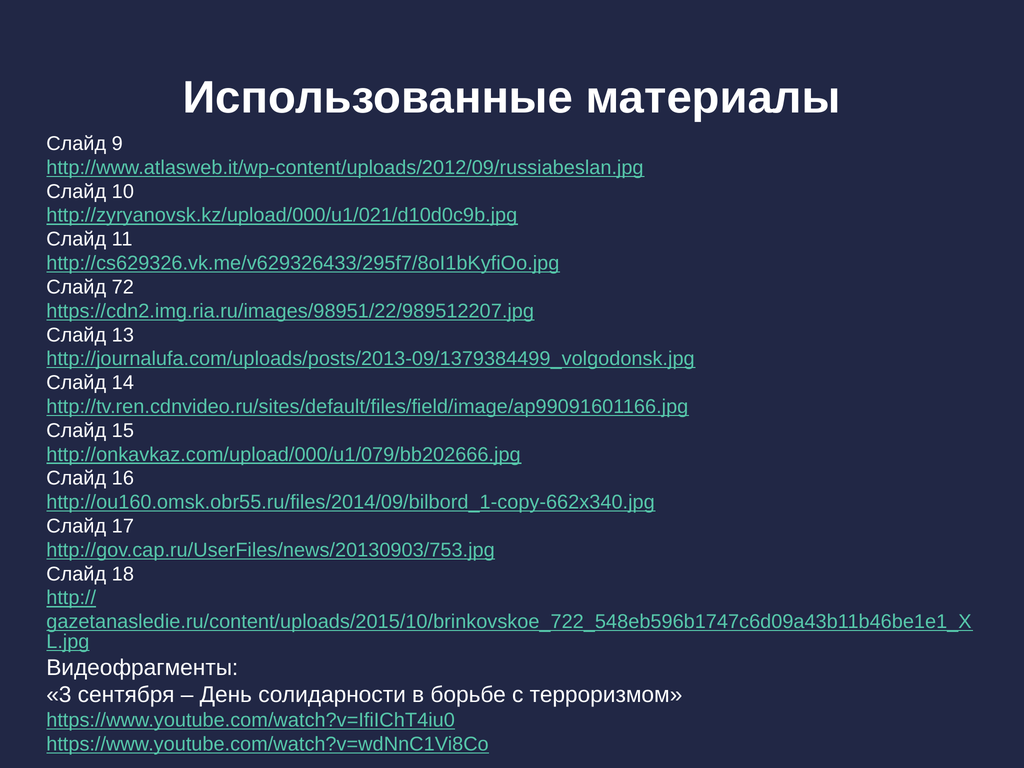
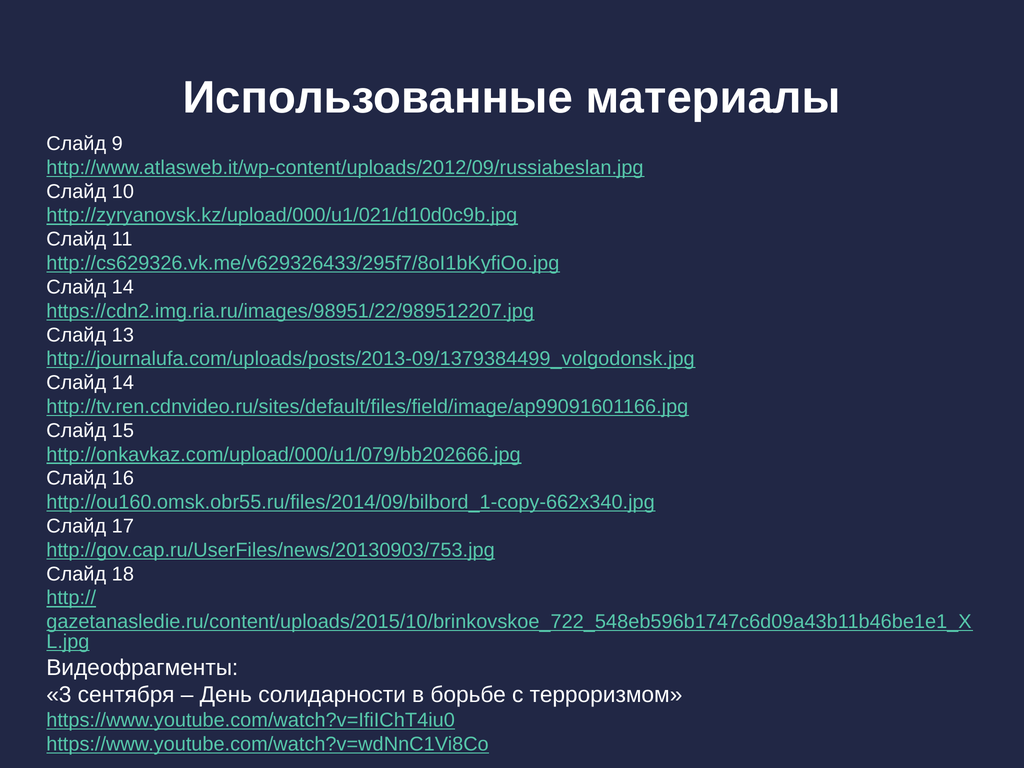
72: 72 -> 14 (123, 287)
